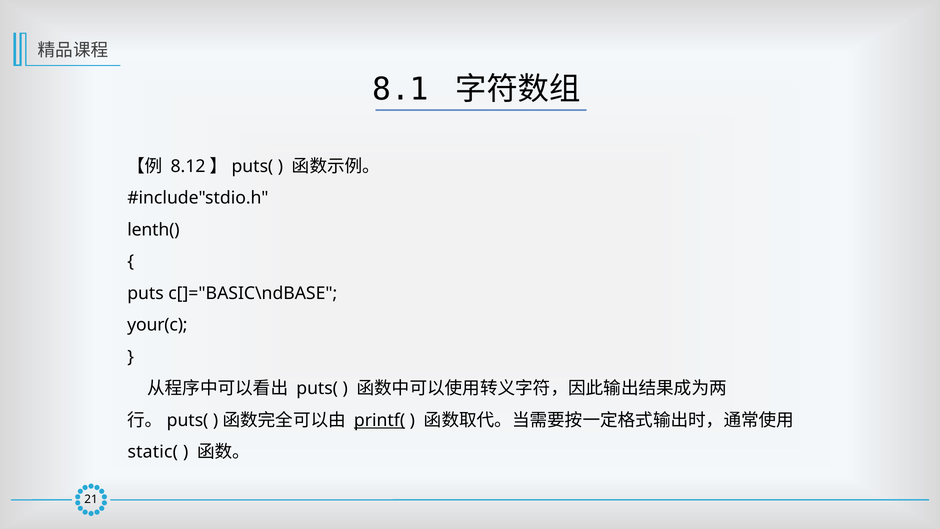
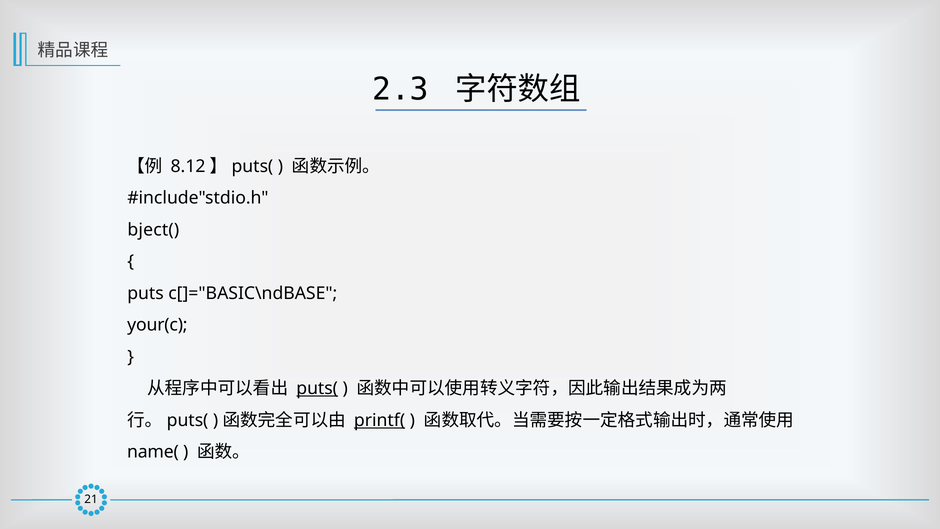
8.1: 8.1 -> 2.3 (401, 89)
lenth(: lenth( -> bject( (153, 230)
puts( underline: none -> present (317, 388)
static(: static( -> name( (153, 452)
